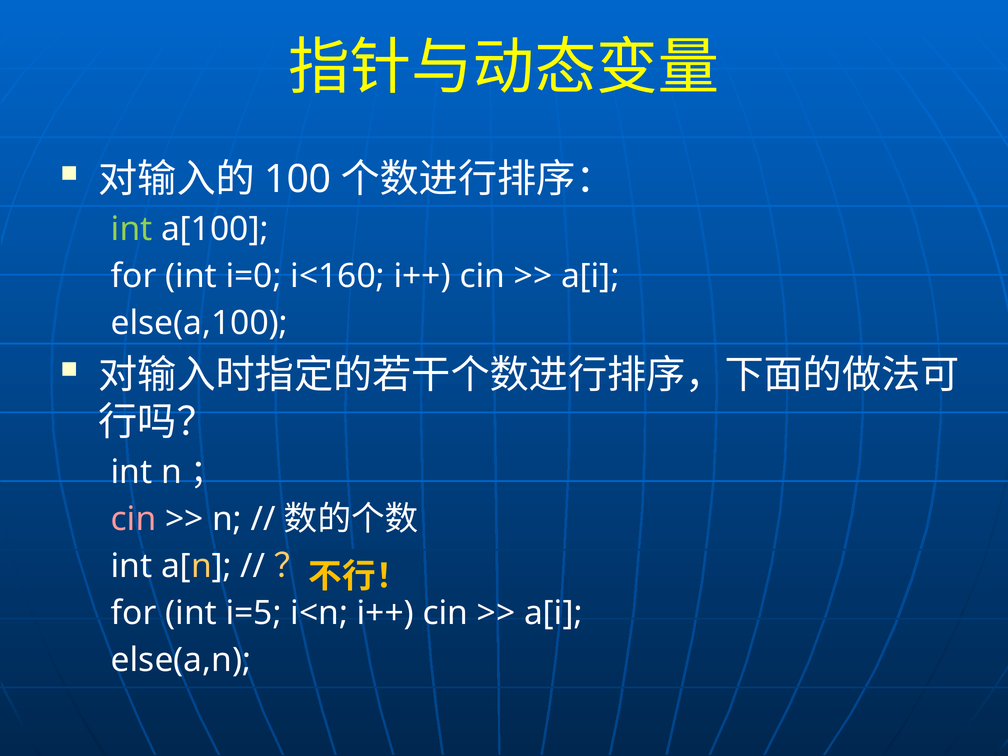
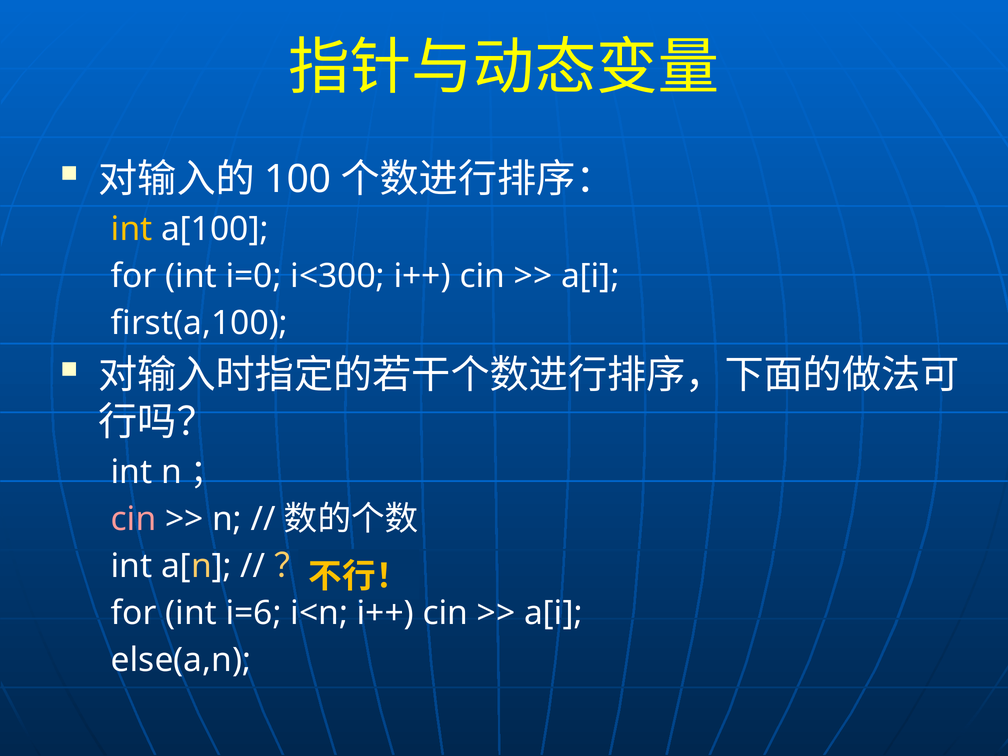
int colour: light green -> yellow (132, 229)
i<160: i<160 -> i<300 (338, 276)
else(a,100: else(a,100 -> first(a,100 (199, 323)
i=5: i=5 -> i=6 (254, 613)
